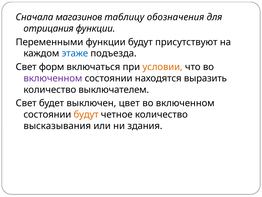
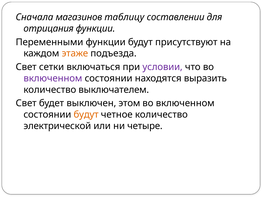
обозначения: обозначения -> составлении (176, 17)
этаже colour: blue -> orange (75, 53)
форм: форм -> сетки (52, 67)
условии colour: orange -> purple (163, 67)
цвет: цвет -> этом (129, 103)
высказывания: высказывания -> электрической (57, 126)
здания: здания -> четыре (145, 126)
